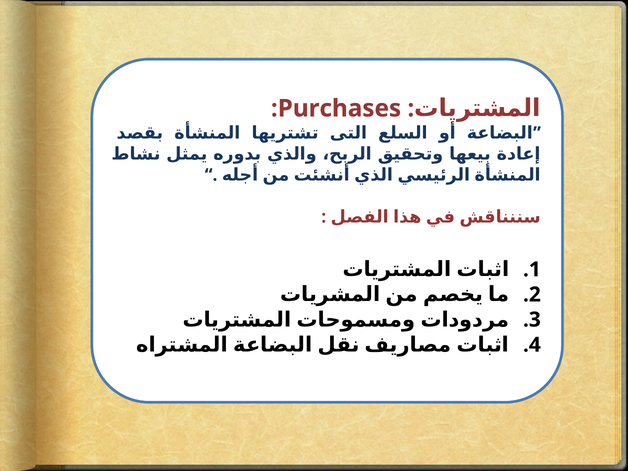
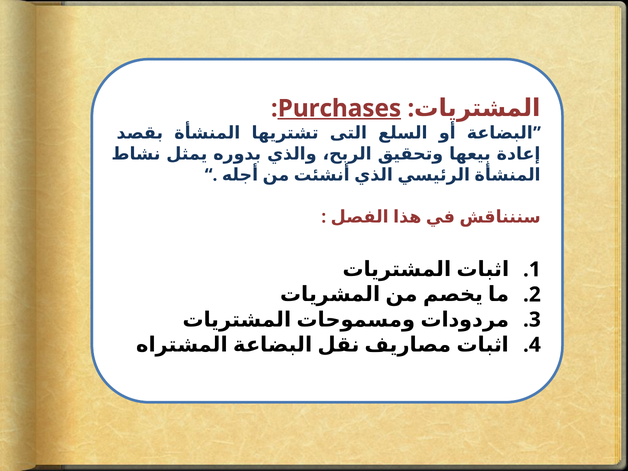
Purchases underline: none -> present (339, 108)
